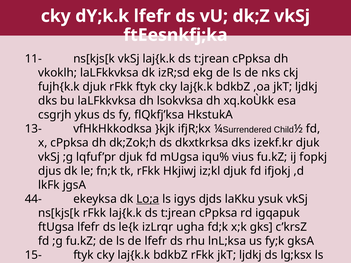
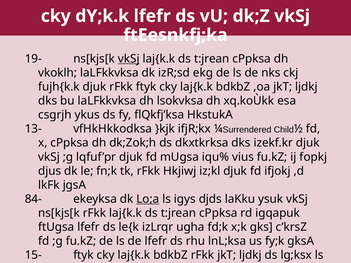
11-: 11- -> 19- (33, 59)
vkSj underline: none -> present (129, 59)
44-: 44- -> 84- (33, 199)
